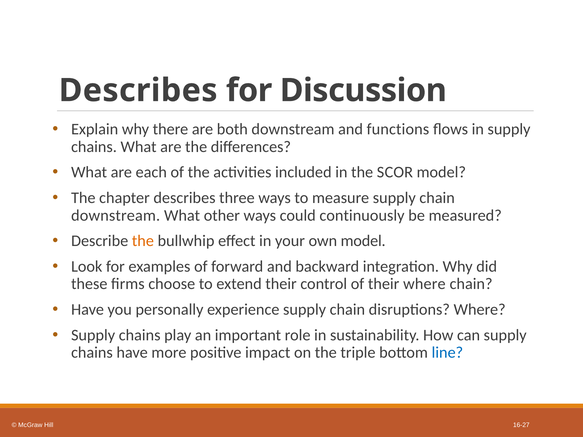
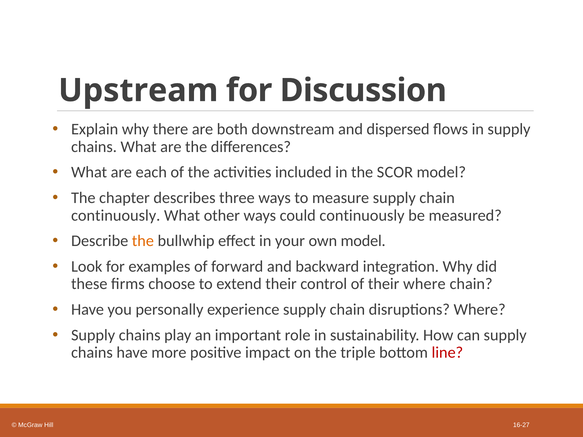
Describes: Describes -> Upstream (138, 91)
functions: functions -> dispersed (398, 129)
downstream: downstream -> continuously (116, 215)
line colour: blue -> red (447, 353)
